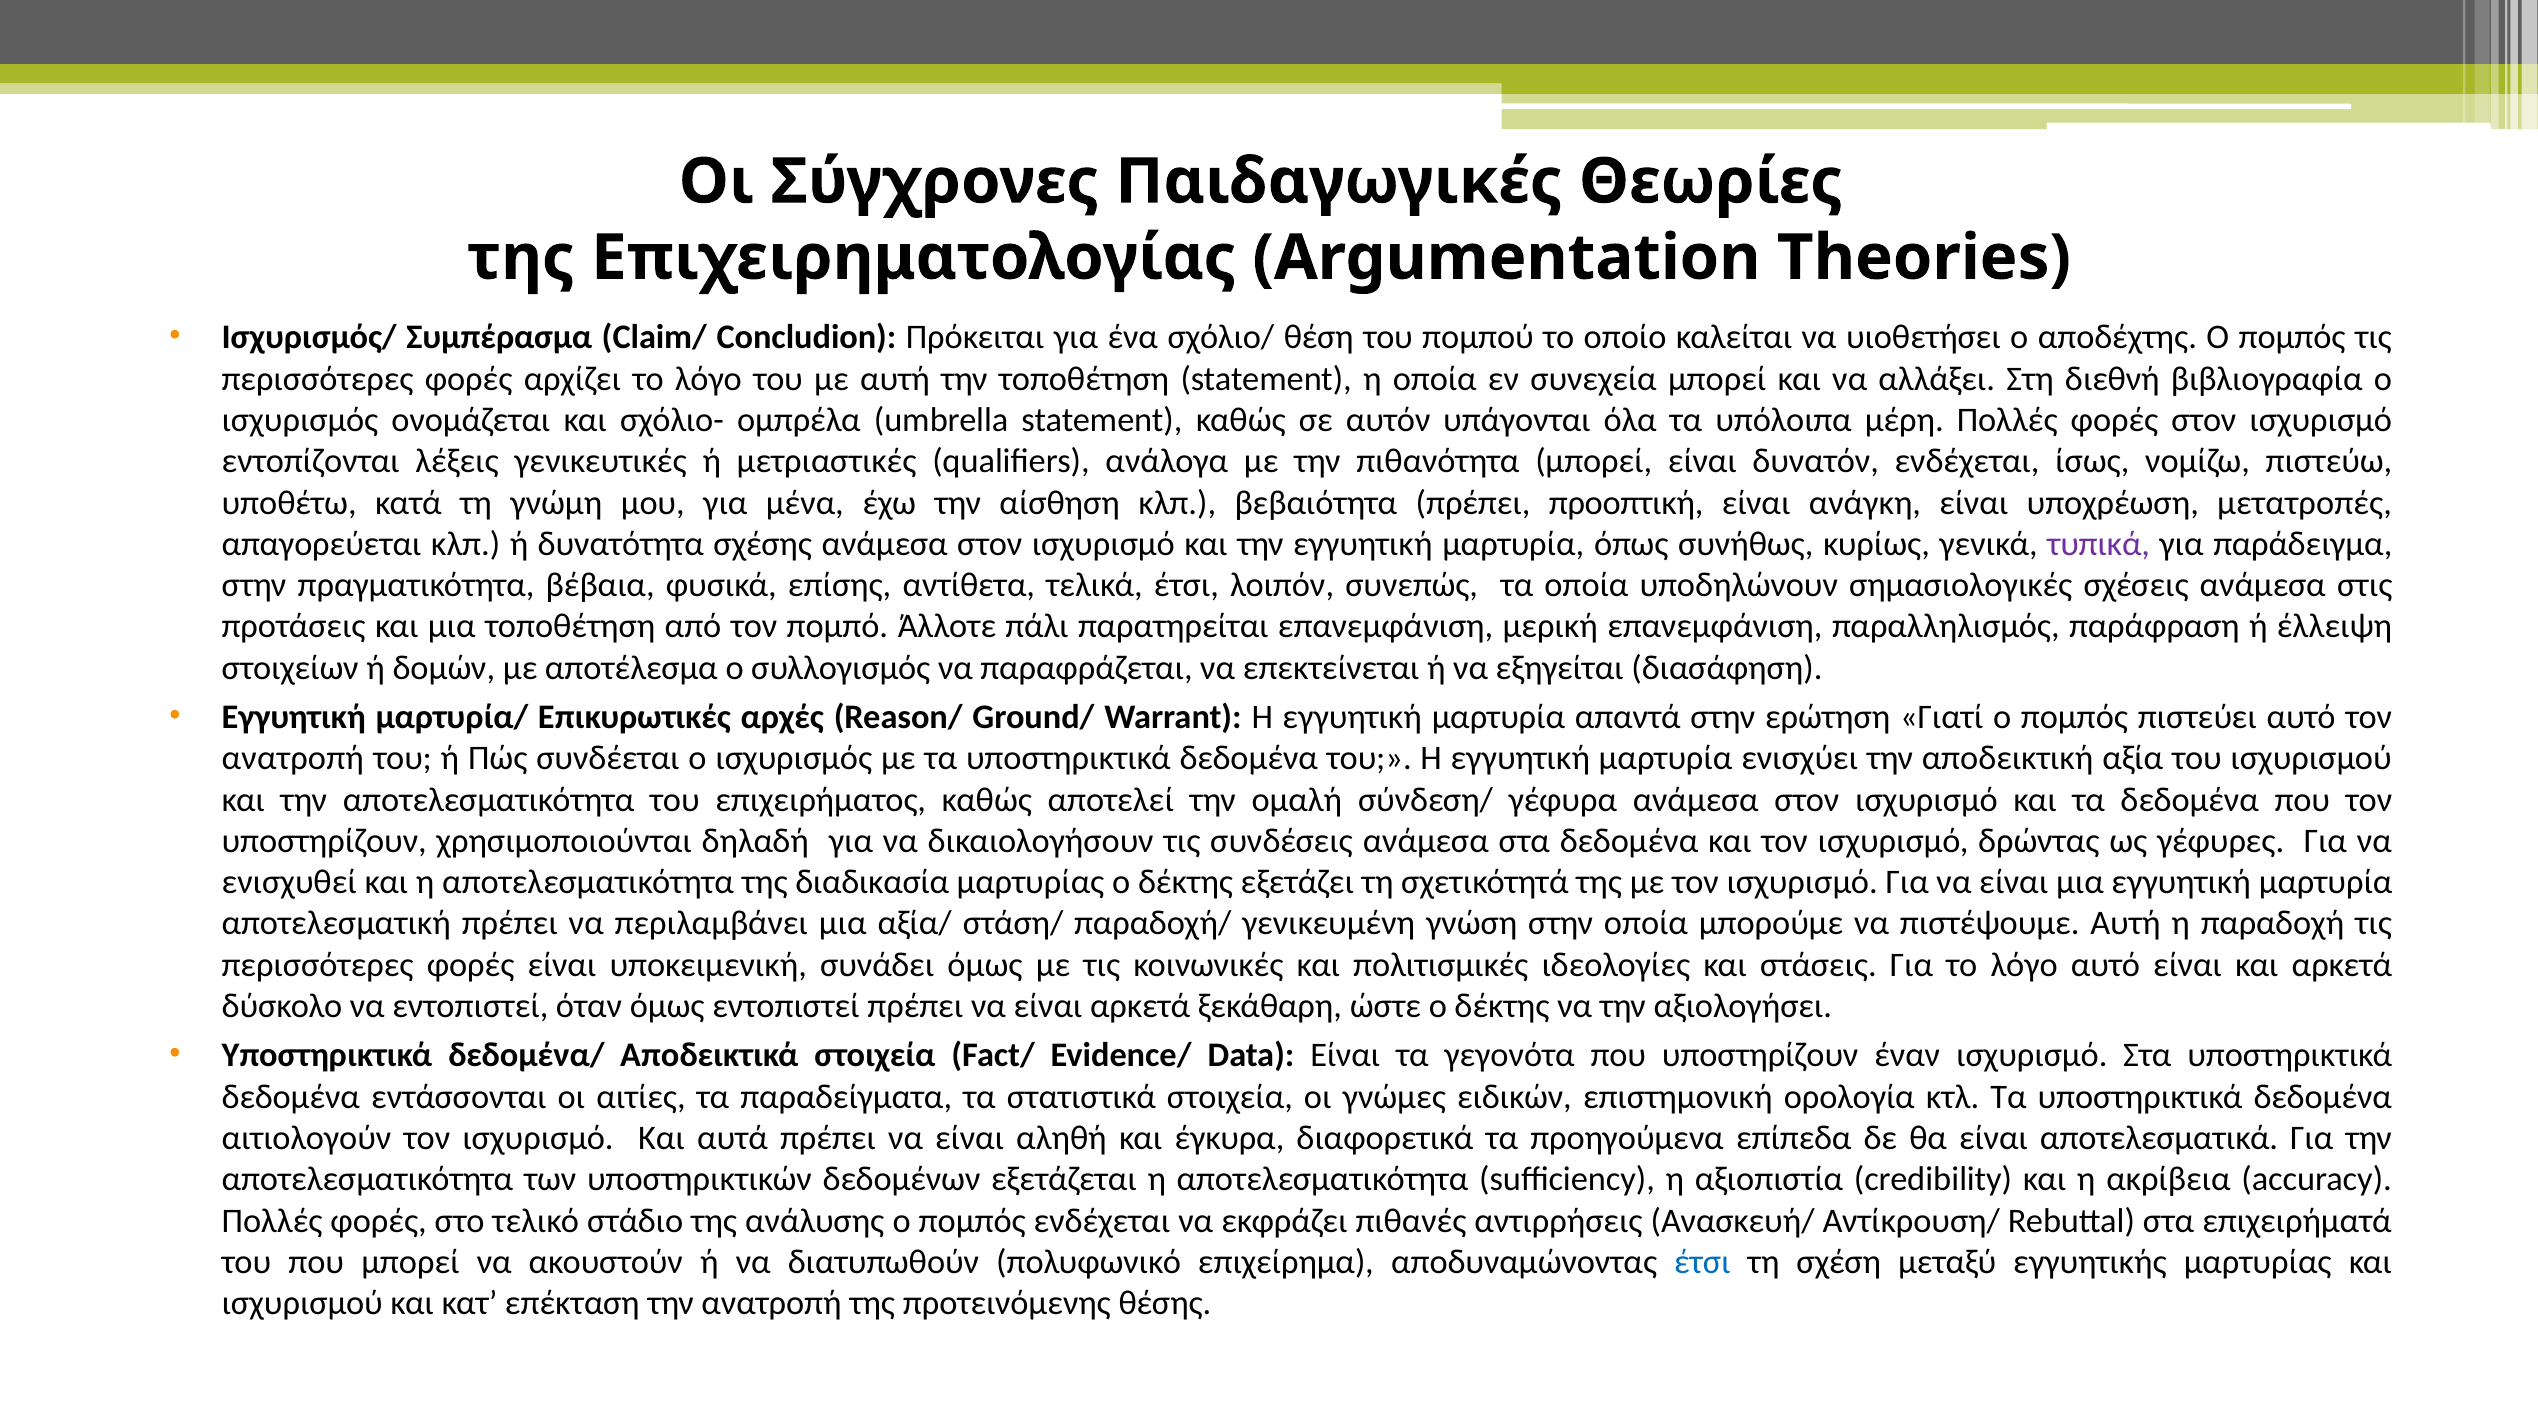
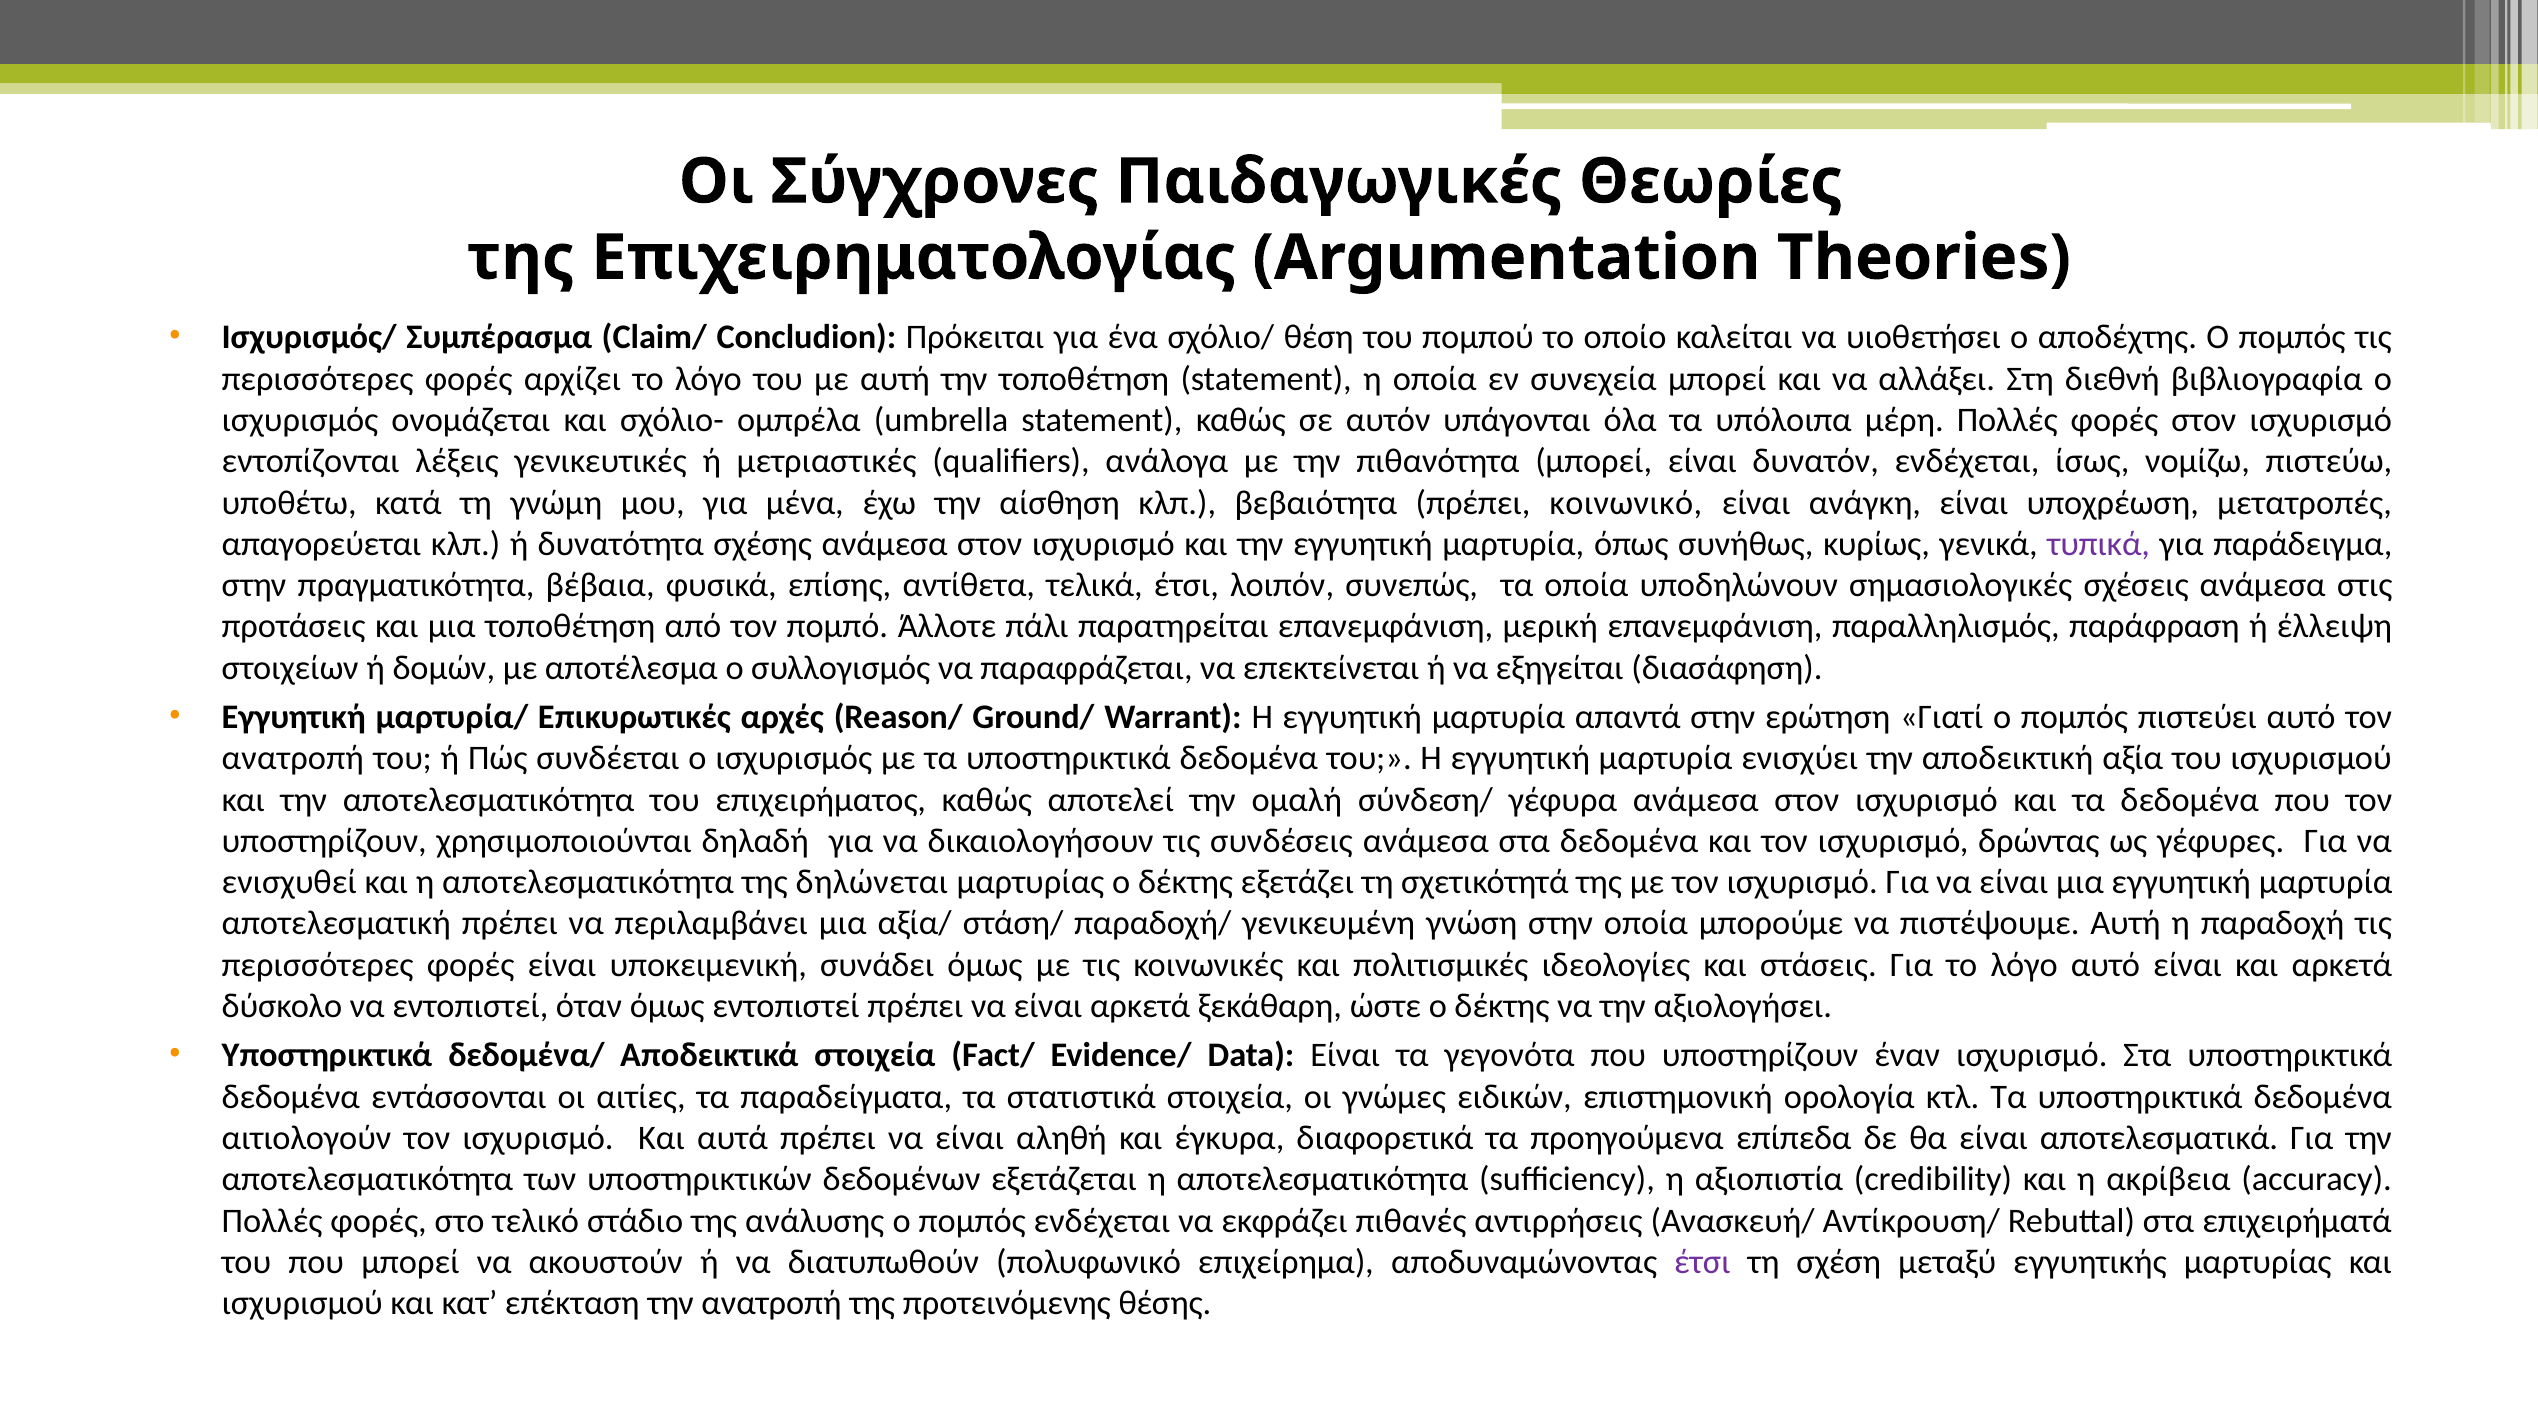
προοπτική: προοπτική -> κοινωνικό (1626, 503)
διαδικασία: διαδικασία -> δηλώνεται (872, 882)
έτσι colour: blue -> purple (1702, 1262)
